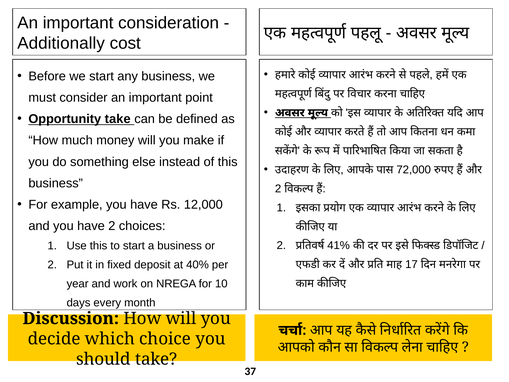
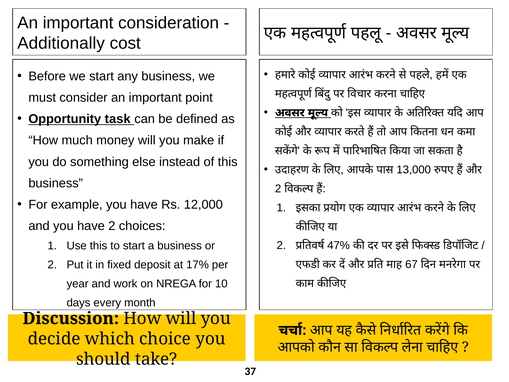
Opportunity take: take -> task (118, 119)
72,000: 72,000 -> 13,000 (414, 170)
41%: 41% -> 47% (339, 245)
40%: 40% -> 17% (198, 265)
17: 17 -> 67 (411, 264)
